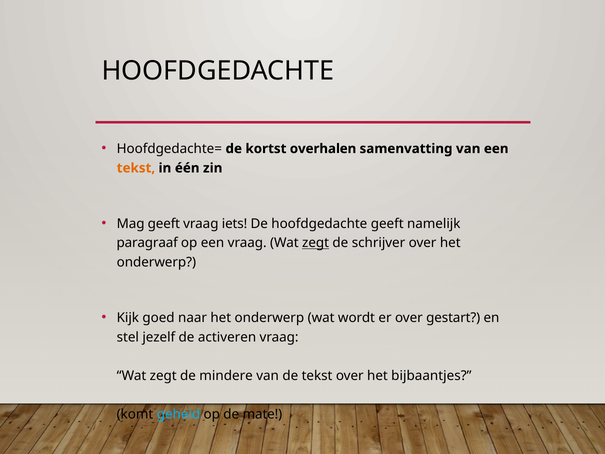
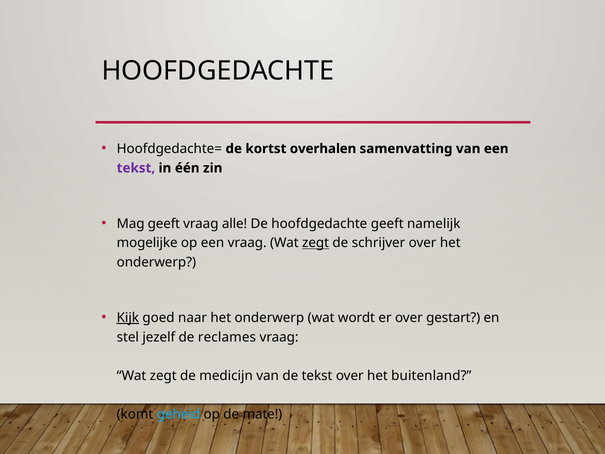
tekst colour: orange -> purple (136, 168)
iets: iets -> alle (235, 223)
paragraaf: paragraaf -> mogelijke (147, 243)
Kijk underline: none -> present (128, 318)
activeren: activeren -> reclames (227, 337)
mindere: mindere -> medicijn (226, 376)
bijbaantjes: bijbaantjes -> buitenland (431, 376)
